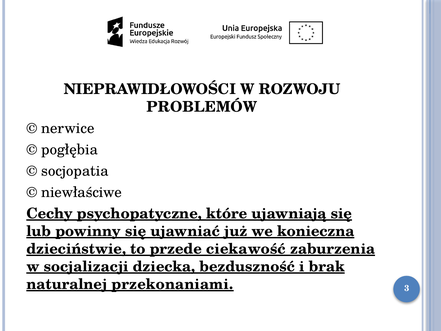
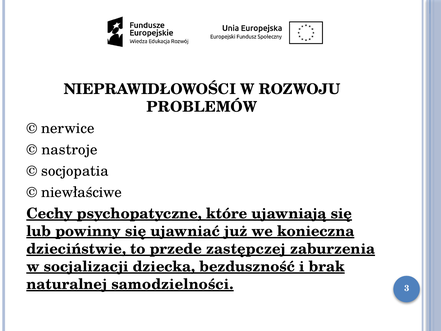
pogłębia: pogłębia -> nastroje (70, 149)
ciekawość: ciekawość -> zastępczej (246, 249)
przekonaniami: przekonaniami -> samodzielności (172, 284)
